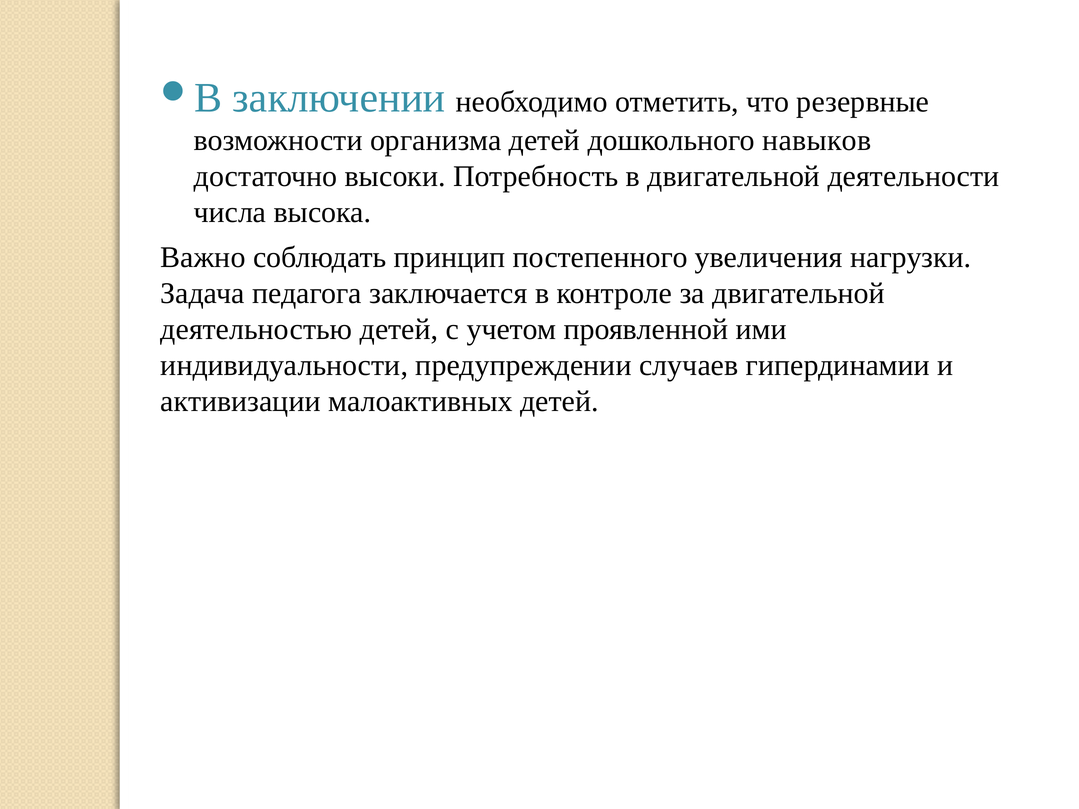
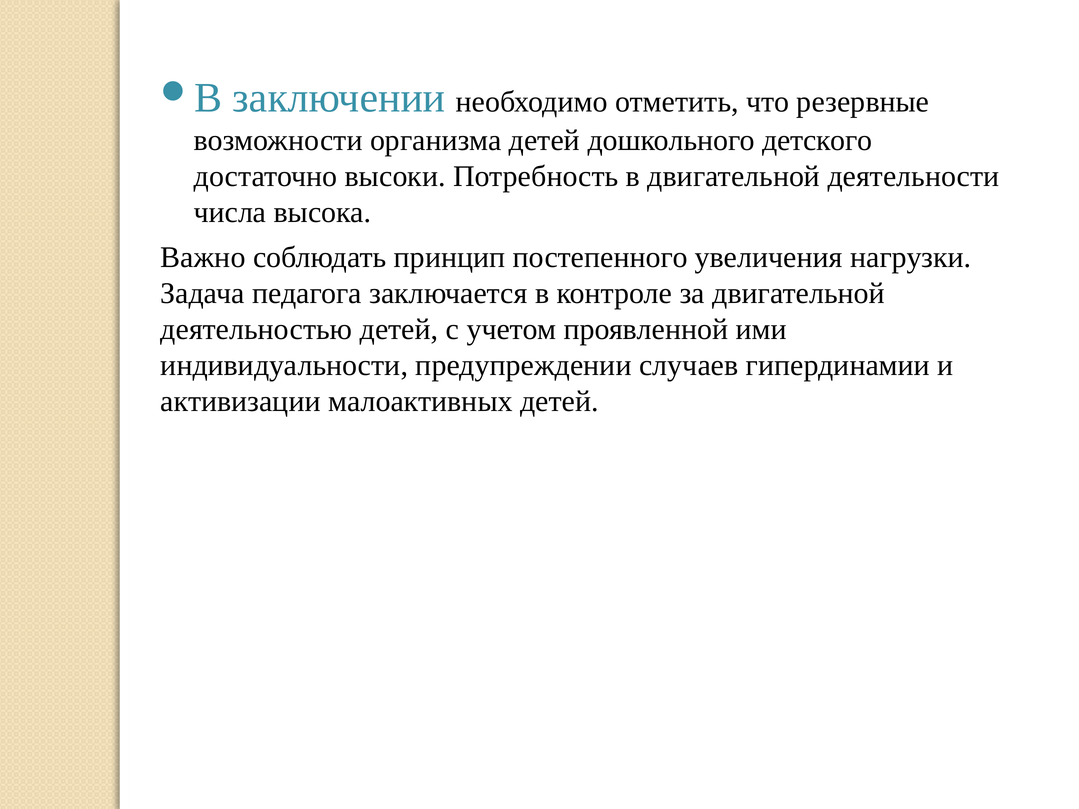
навыков: навыков -> детского (817, 140)
